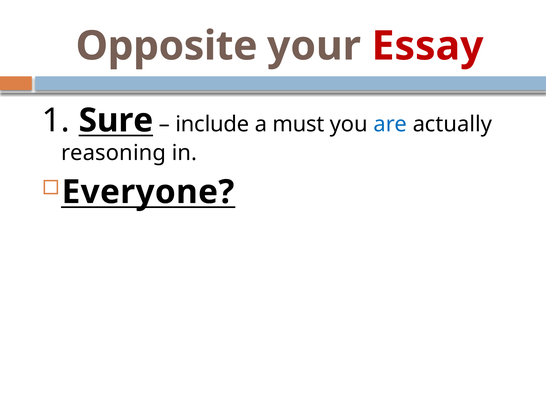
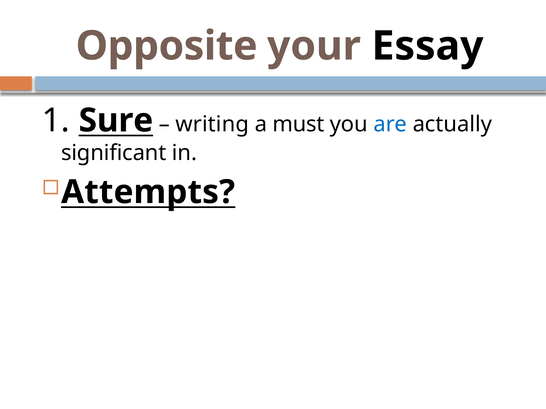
Essay colour: red -> black (428, 46)
include: include -> writing (212, 124)
reasoning: reasoning -> significant (114, 153)
Everyone: Everyone -> Attempts (148, 192)
